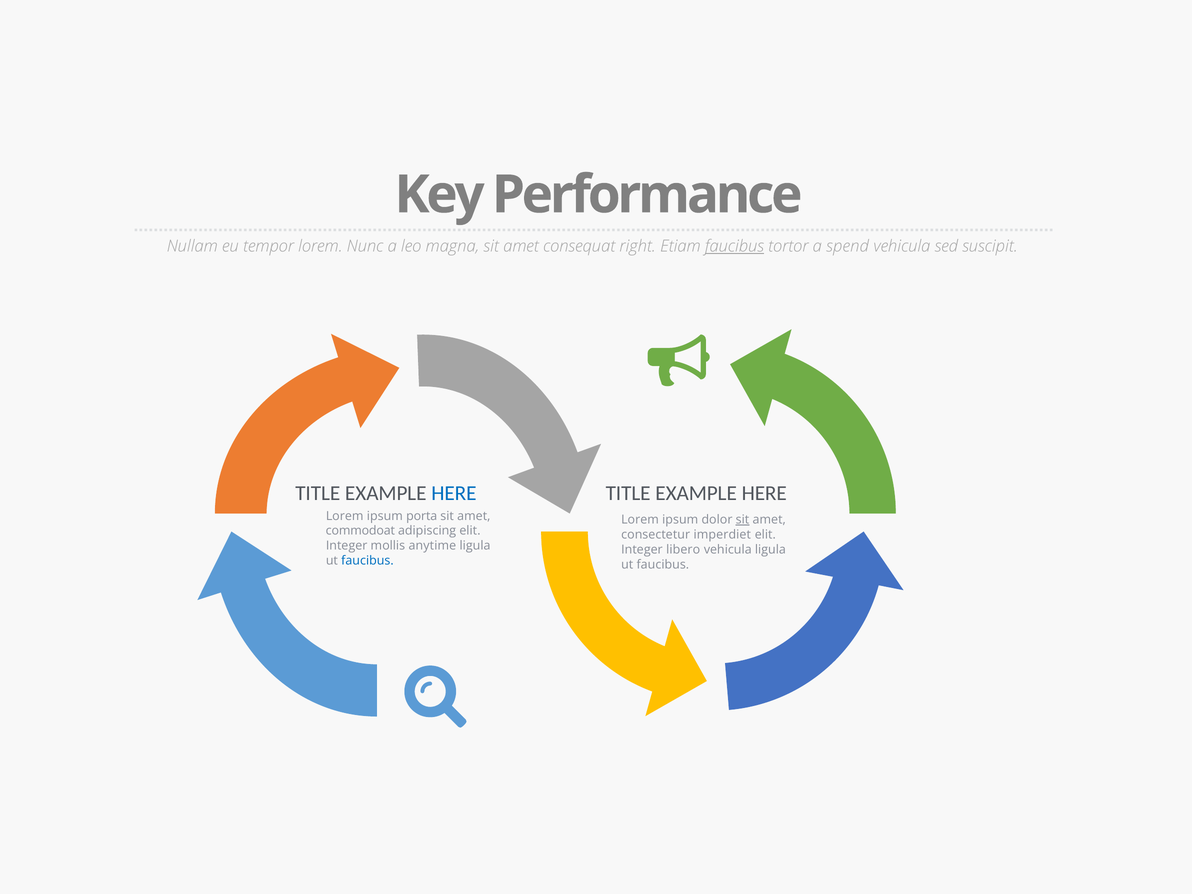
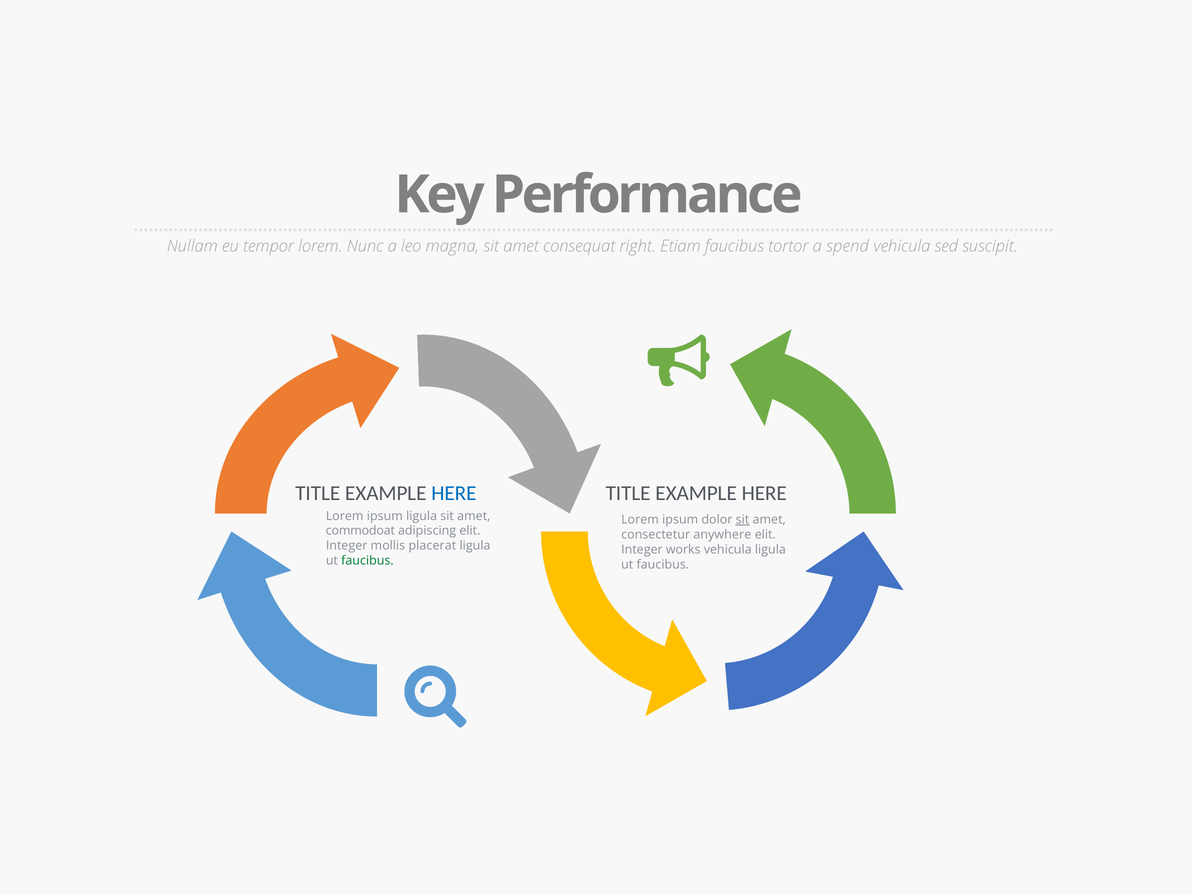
faucibus underline: present -> none (734, 246)
ipsum porta: porta -> ligula (422, 516)
imperdiet: imperdiet -> anywhere (722, 535)
anytime: anytime -> placerat (432, 546)
libero: libero -> works (683, 550)
faucibus colour: blue -> green (367, 561)
